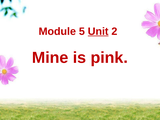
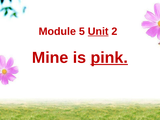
pink underline: none -> present (109, 58)
